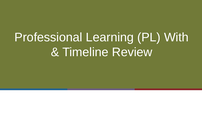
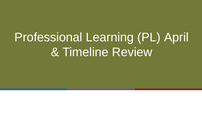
With: With -> April (176, 37)
